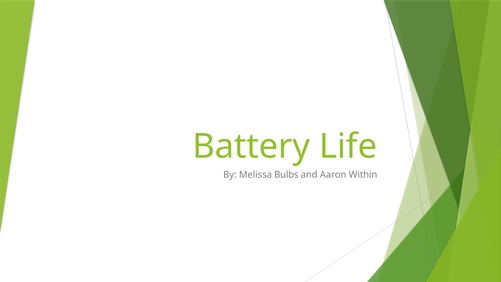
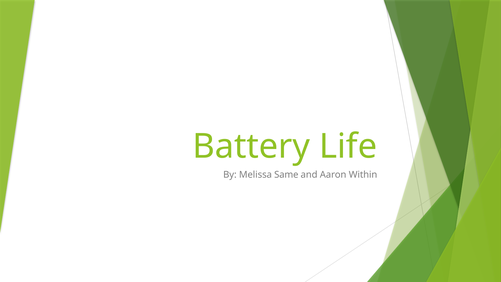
Bulbs: Bulbs -> Same (286, 175)
